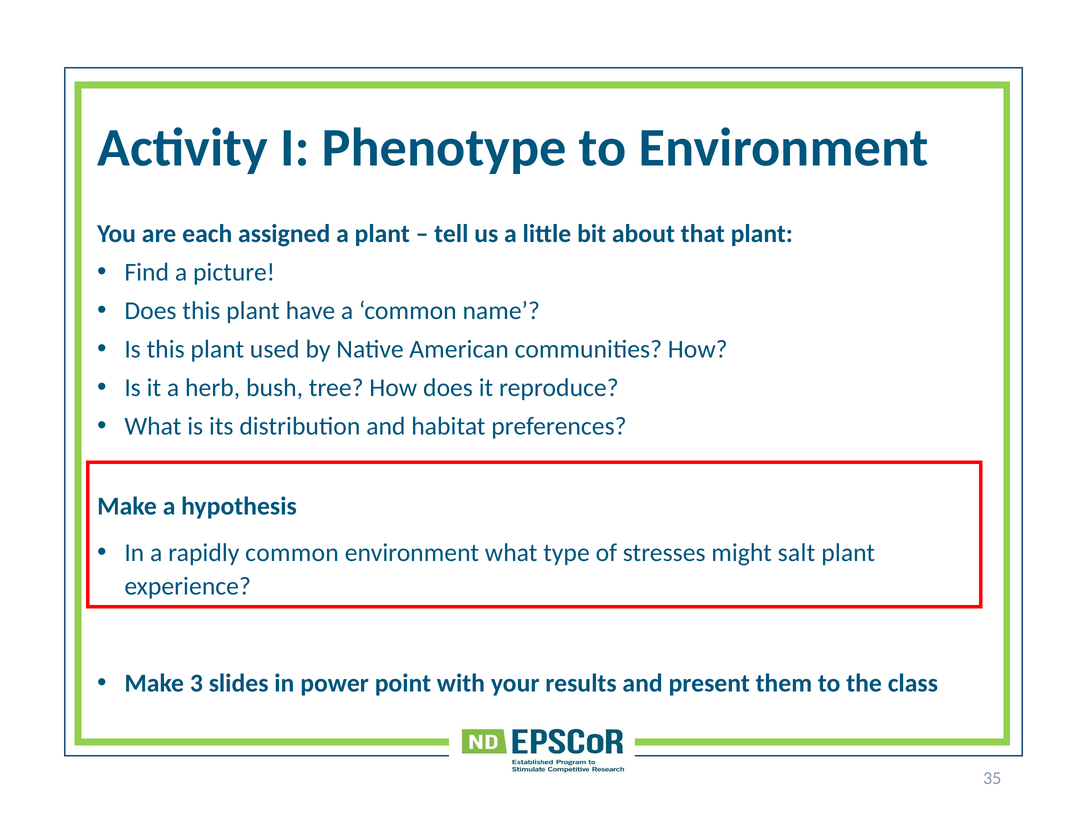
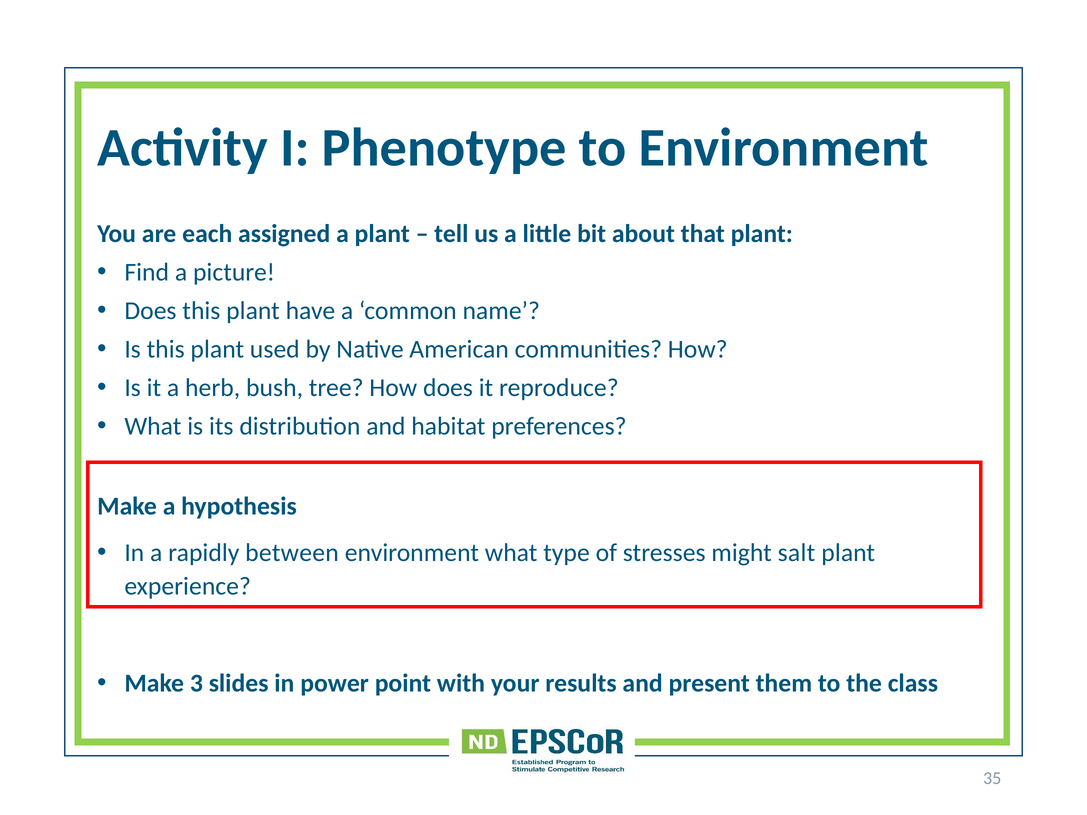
rapidly common: common -> between (292, 553)
